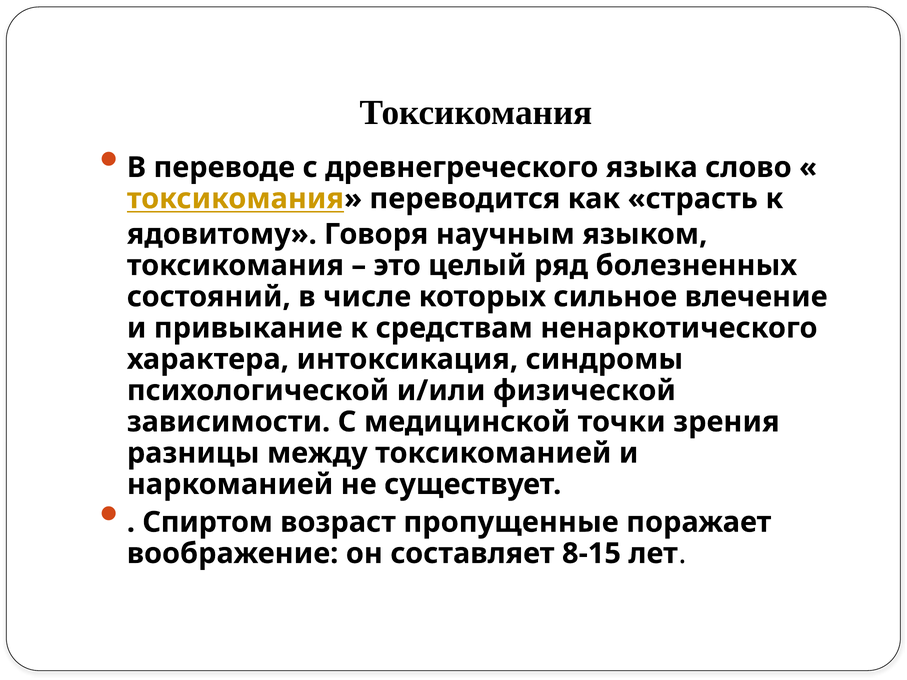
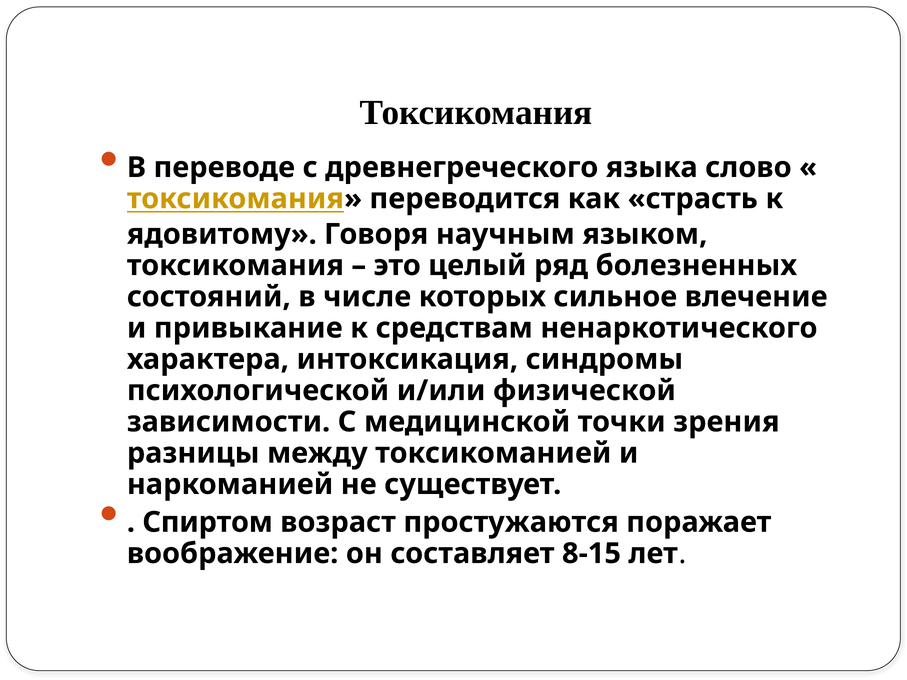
пропущенные: пропущенные -> простужаются (511, 522)
